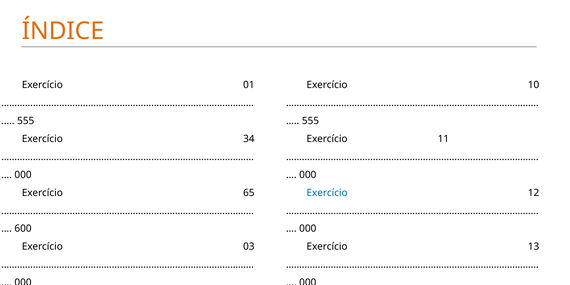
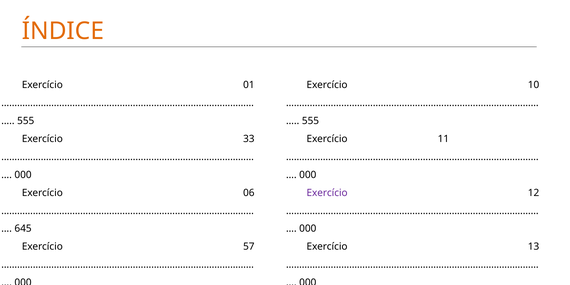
34: 34 -> 33 (249, 139)
65: 65 -> 06 (249, 193)
Exercício colour: blue -> purple (327, 193)
600: 600 -> 645 (23, 229)
03: 03 -> 57 (249, 247)
